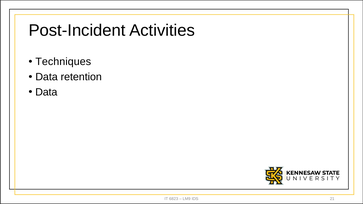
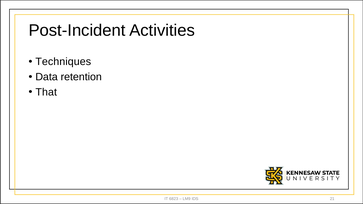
Data: Data -> That (46, 92)
